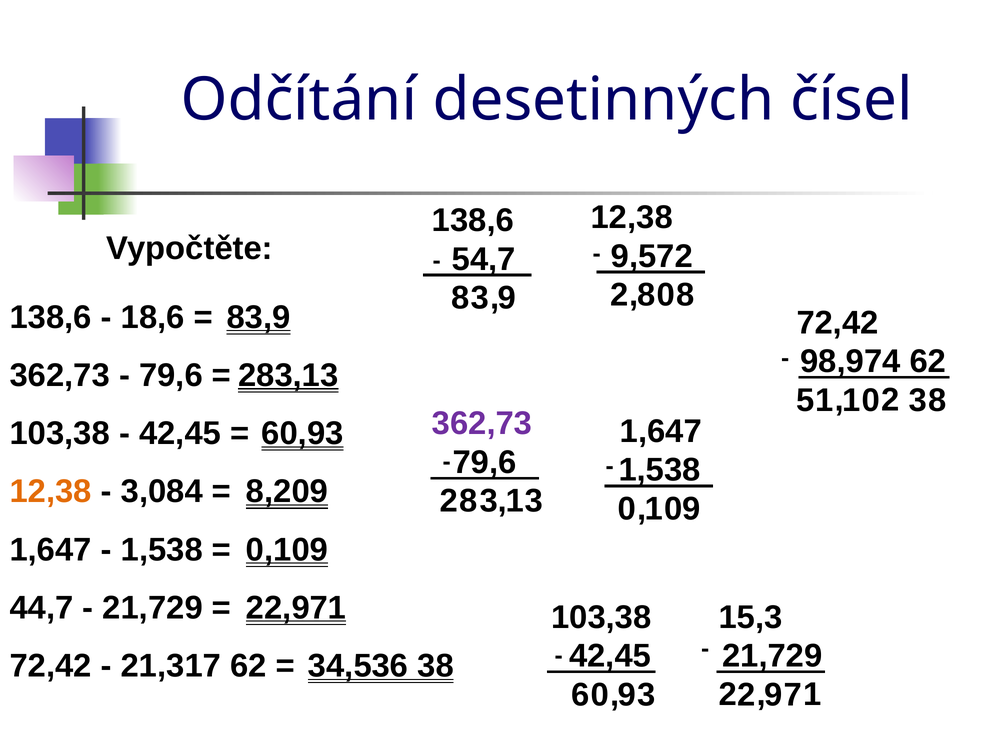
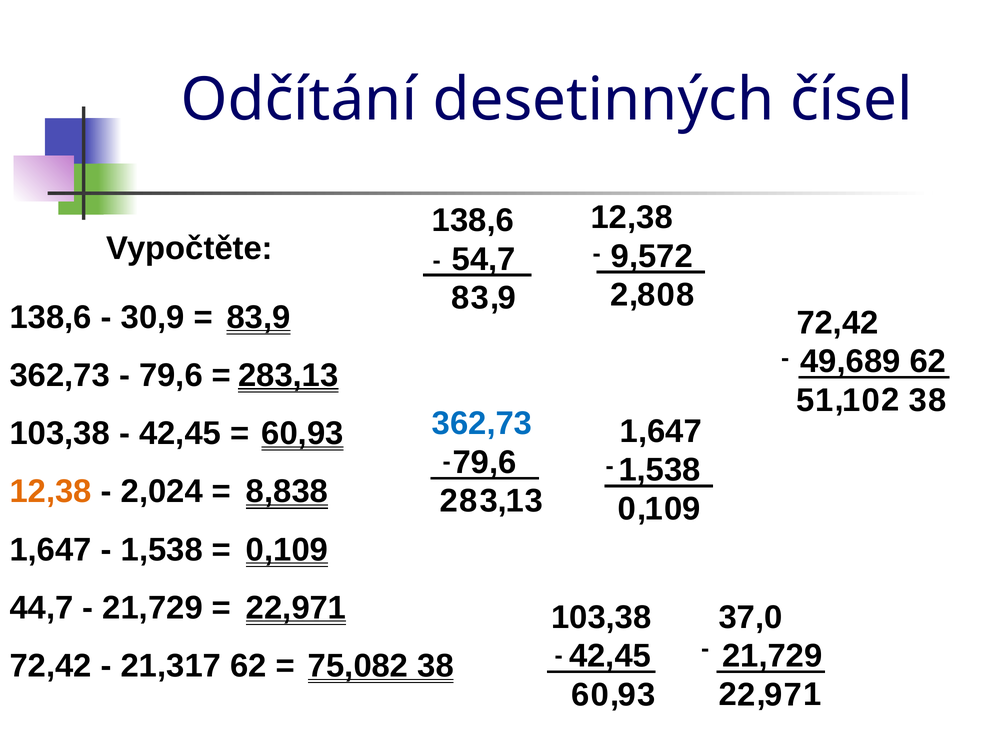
18,6: 18,6 -> 30,9 (153, 317)
98,974: 98,974 -> 49,689 (850, 362)
362,73 colour: purple -> blue (482, 424)
3,084: 3,084 -> 2,024 (162, 492)
8,209: 8,209 -> 8,838 (287, 492)
15,3: 15,3 -> 37,0 (751, 617)
34,536: 34,536 -> 75,082 (358, 666)
